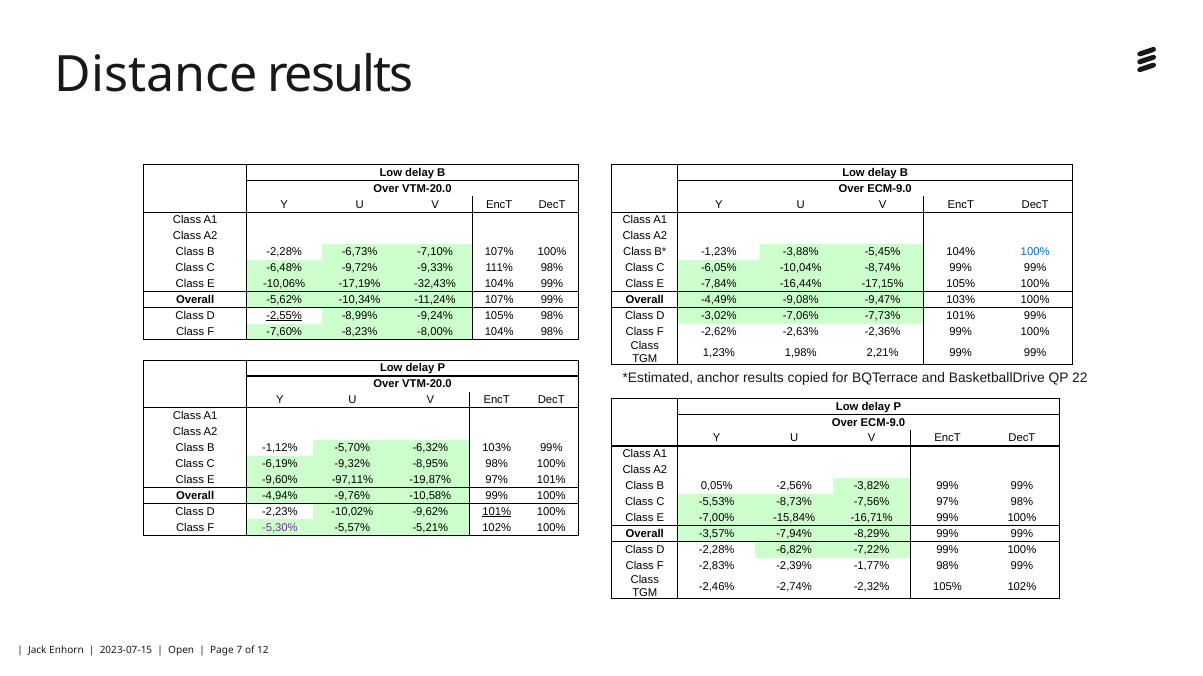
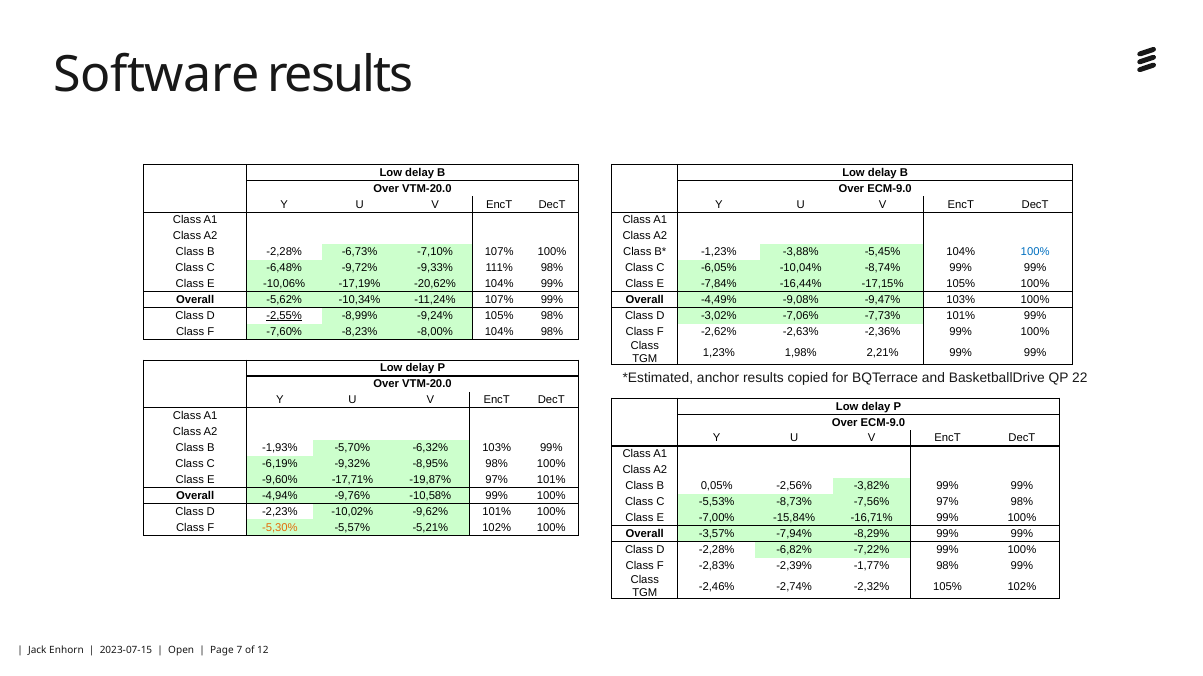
Distance: Distance -> Software (157, 75)
-32,43%: -32,43% -> -20,62% (435, 284)
-1,12%: -1,12% -> -1,93% (280, 448)
-97,11%: -97,11% -> -17,71% (352, 480)
101% underline: present -> none (497, 512)
-5,30% colour: purple -> orange (280, 528)
